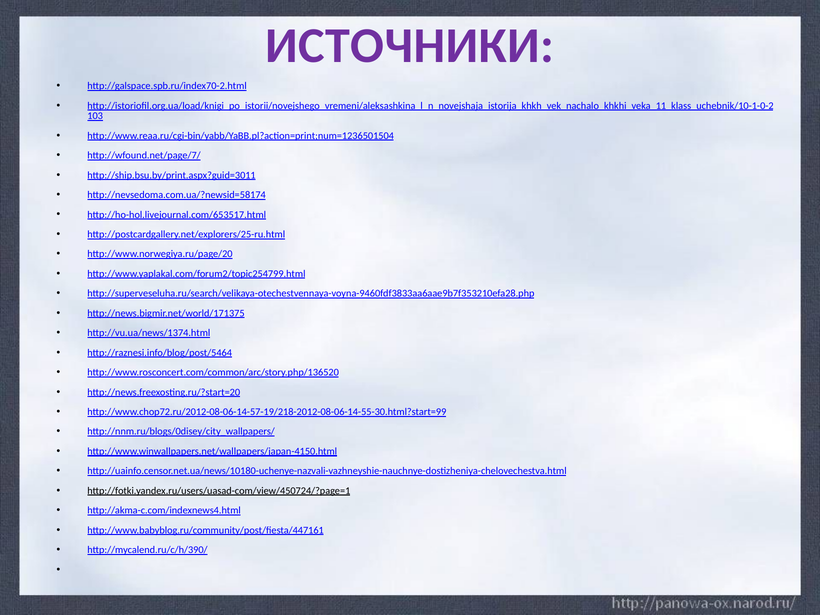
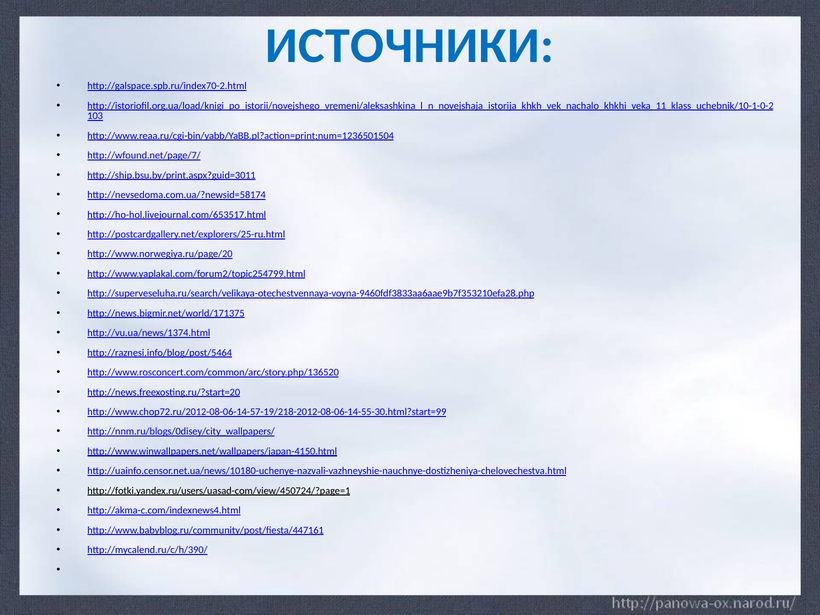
ИСТОЧНИКИ colour: purple -> blue (410, 46)
